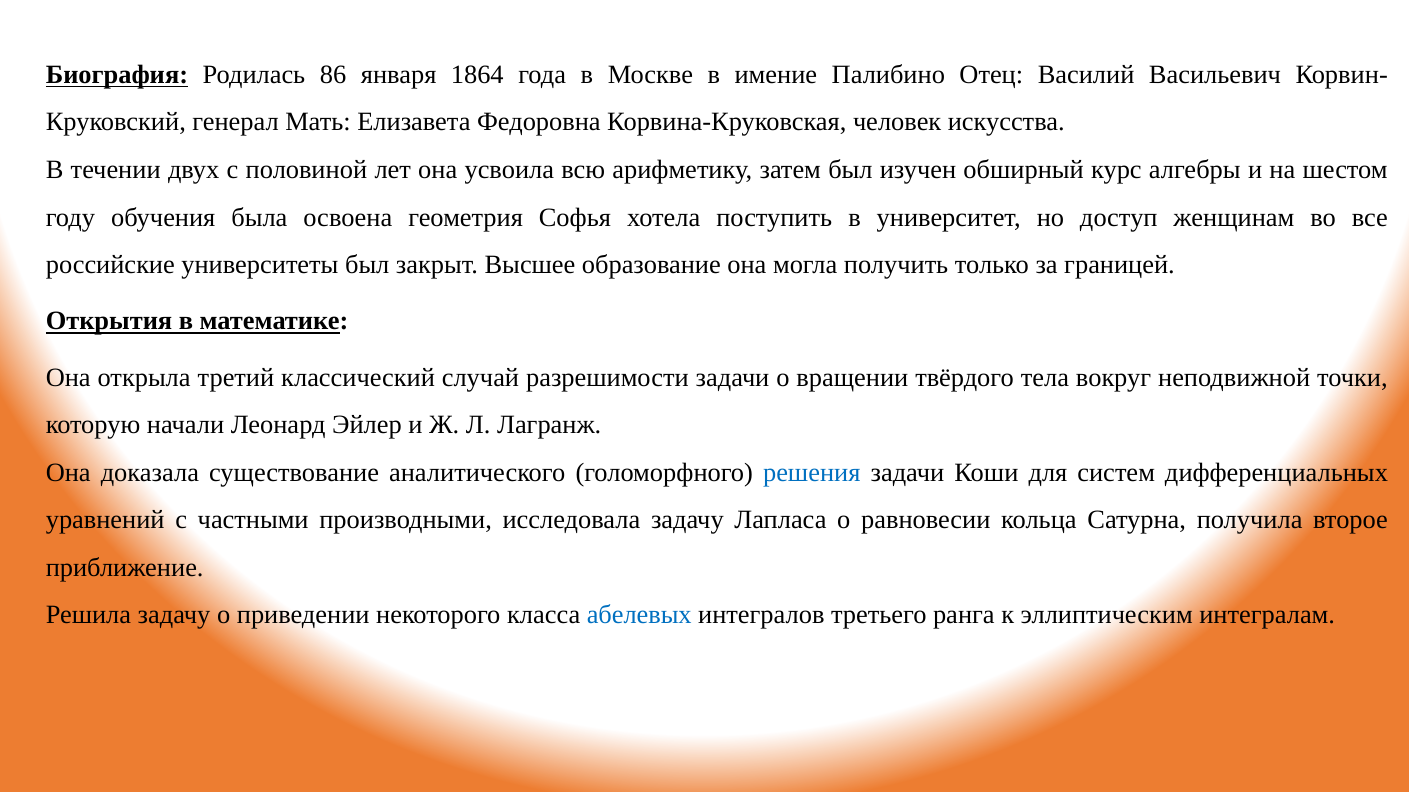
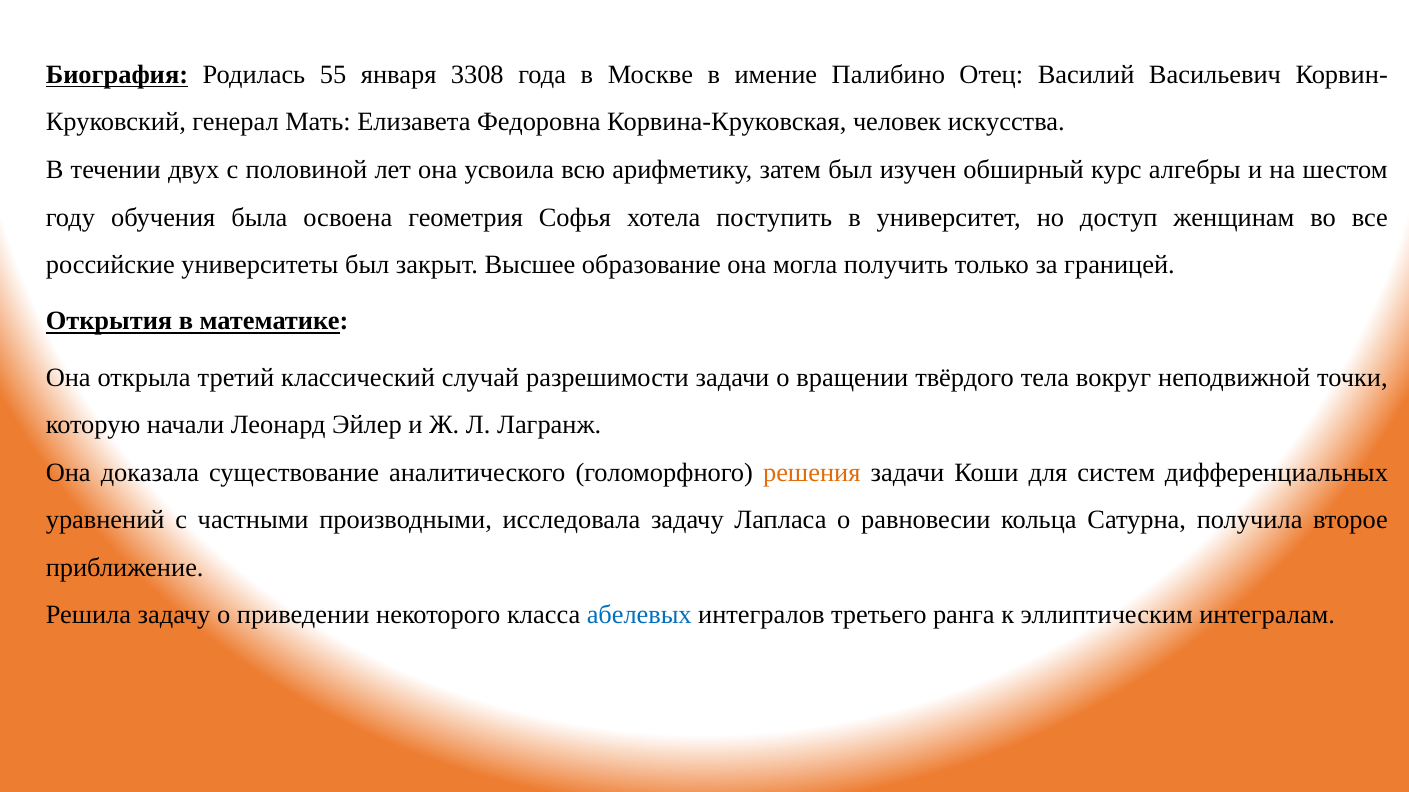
86: 86 -> 55 (333, 75)
1864: 1864 -> 3308 (477, 75)
решения colour: blue -> orange (812, 473)
